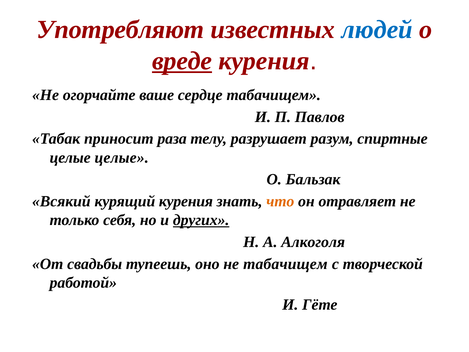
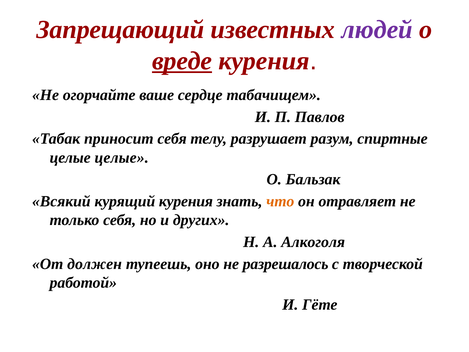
Употребляют: Употребляют -> Запрещающий (120, 30)
людей colour: blue -> purple (377, 30)
приносит раза: раза -> себя (172, 139)
других underline: present -> none (201, 220)
свадьбы: свадьбы -> должен (95, 264)
не табачищем: табачищем -> разрешалось (286, 264)
